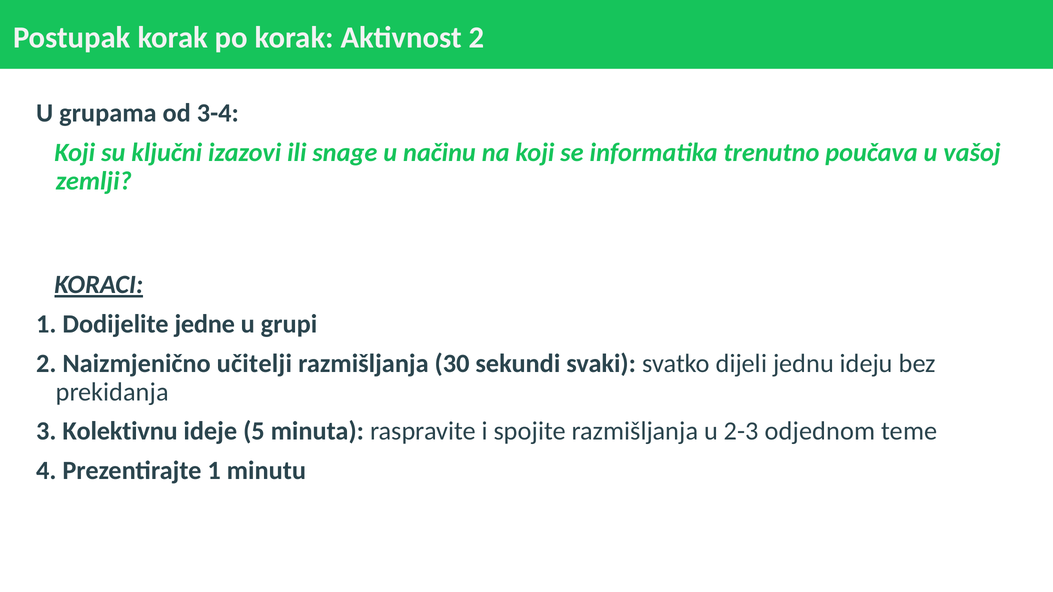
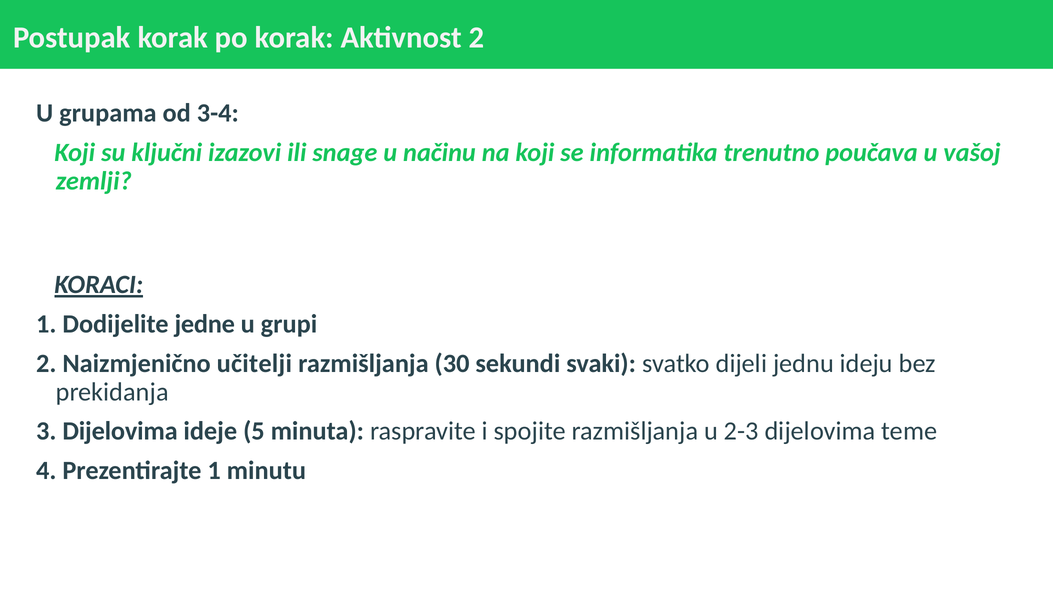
3 Kolektivnu: Kolektivnu -> Dijelovima (120, 431)
2-3 odjednom: odjednom -> dijelovima (820, 431)
